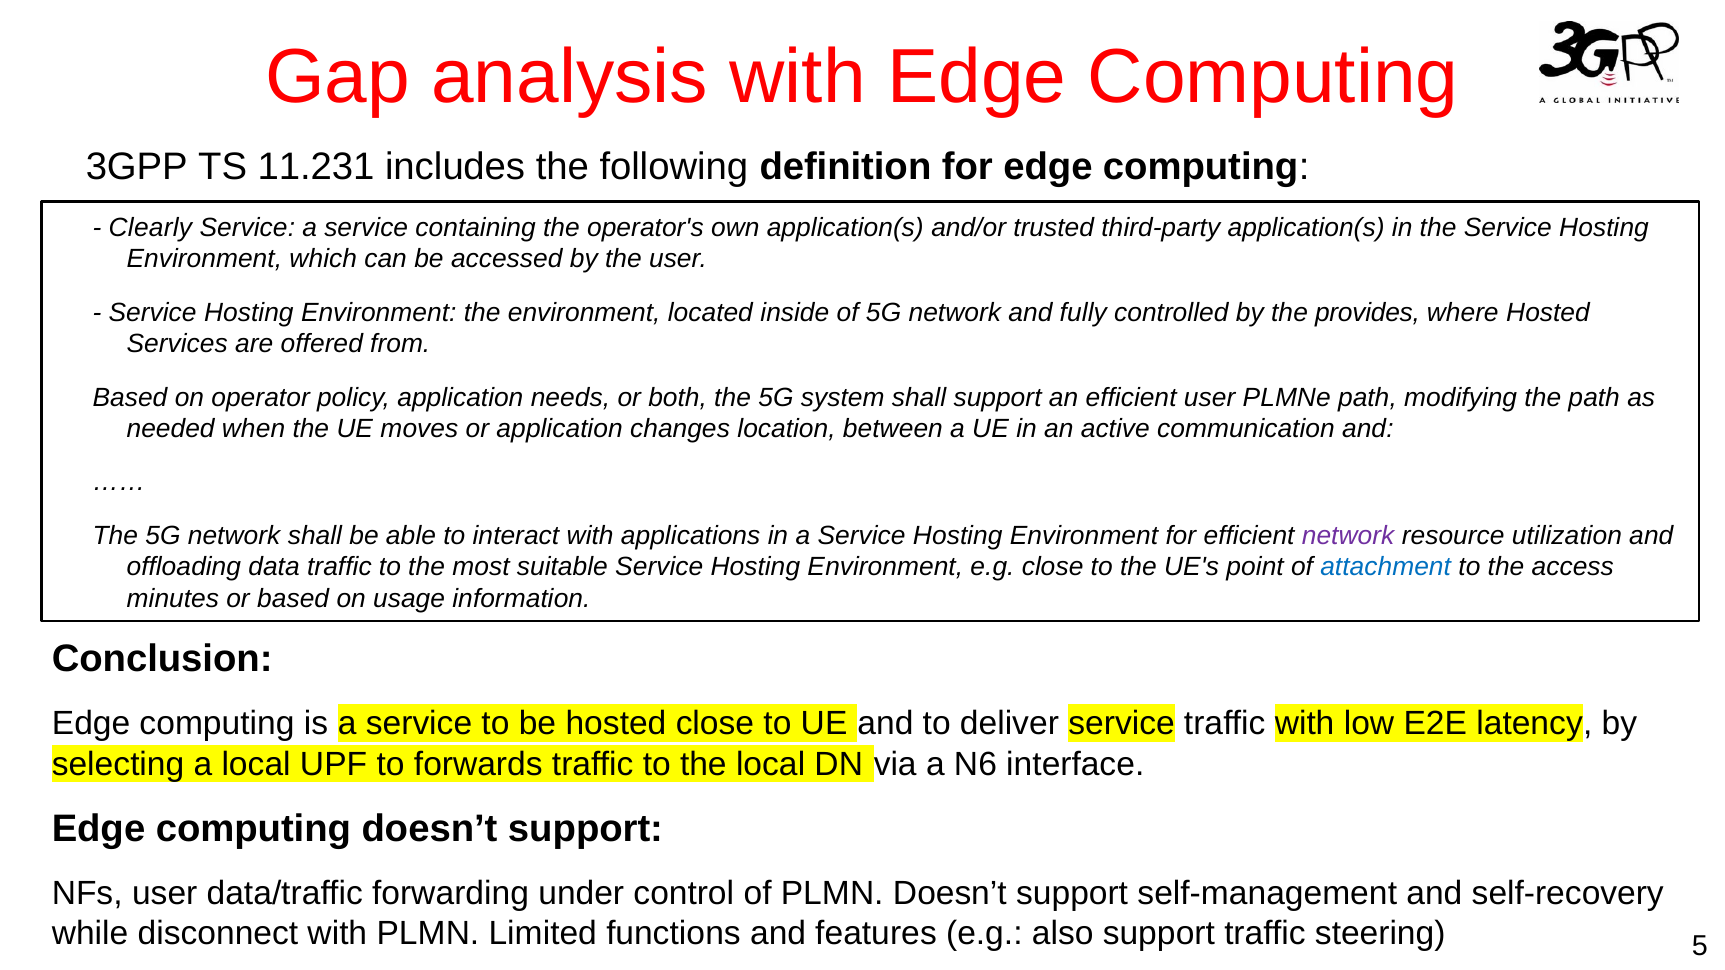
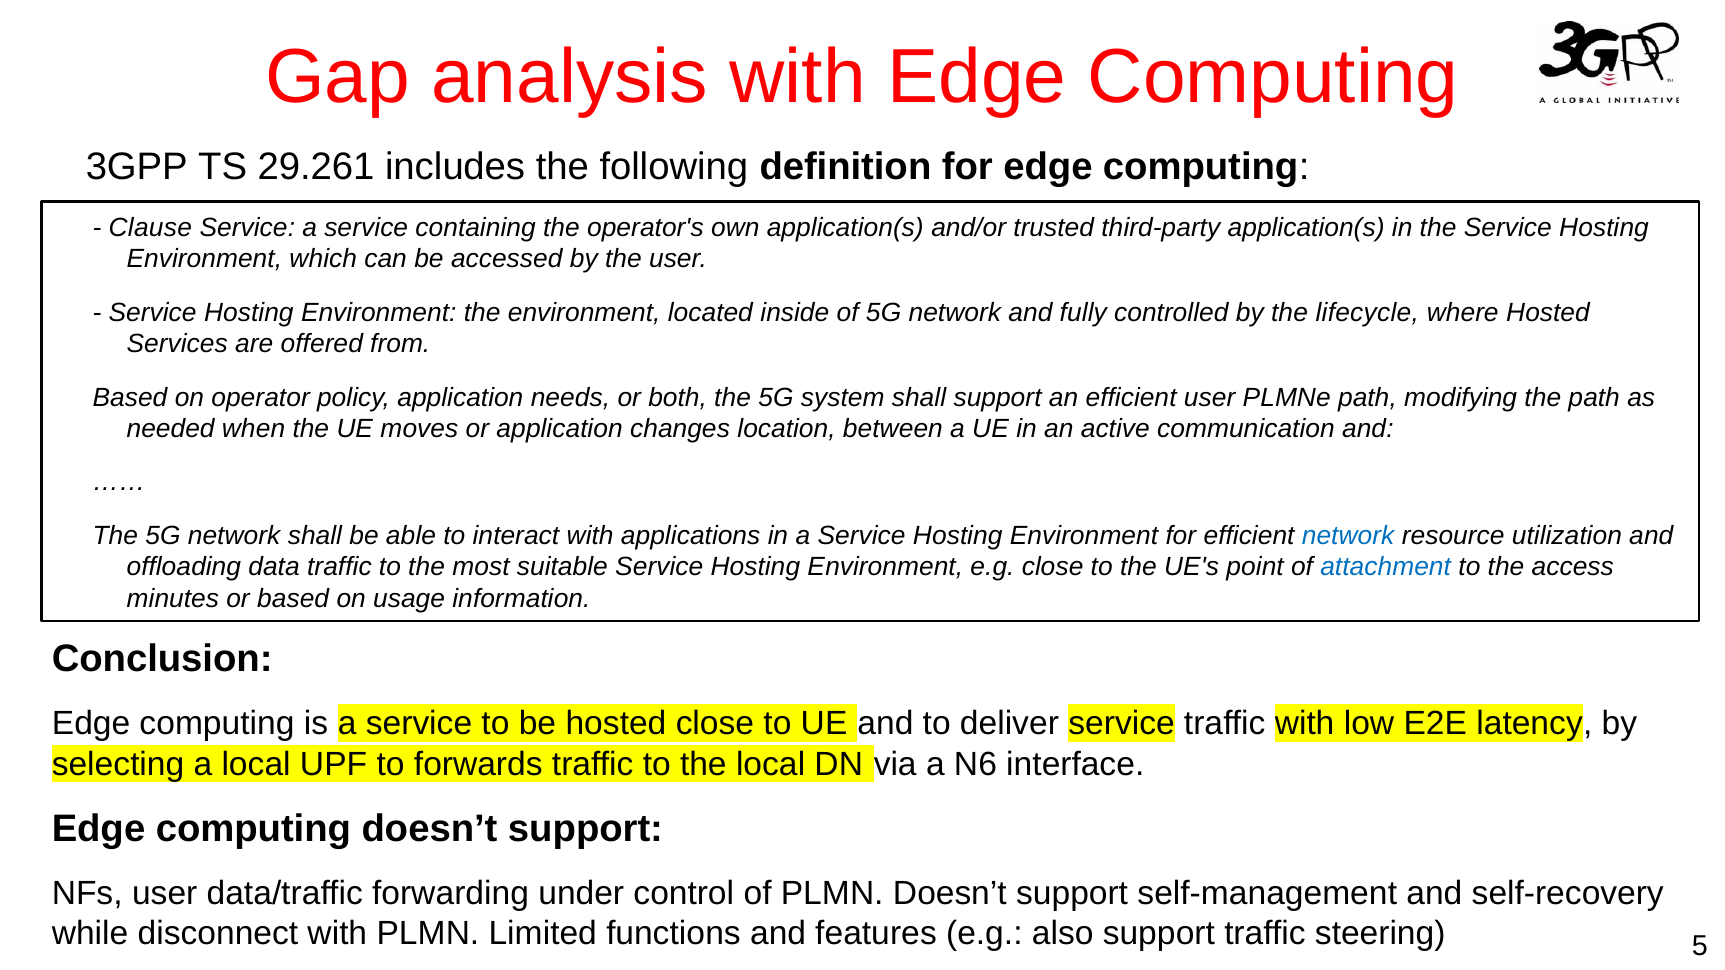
11.231: 11.231 -> 29.261 (316, 167)
Clearly: Clearly -> Clause (150, 228)
provides: provides -> lifecycle (1367, 313)
network colour: purple -> blue (1348, 536)
